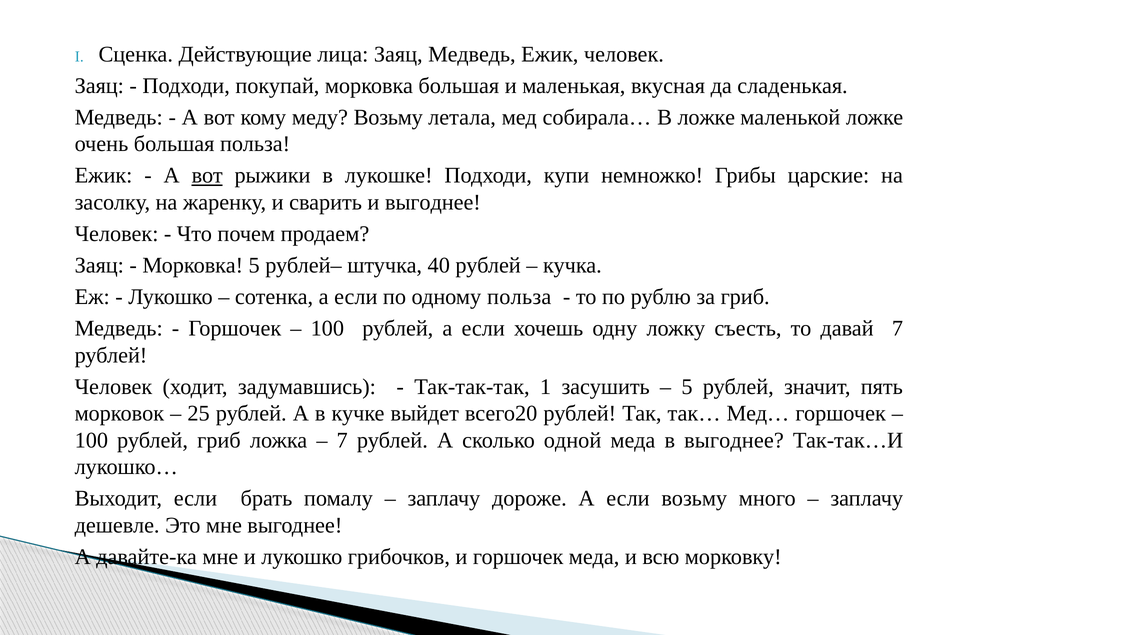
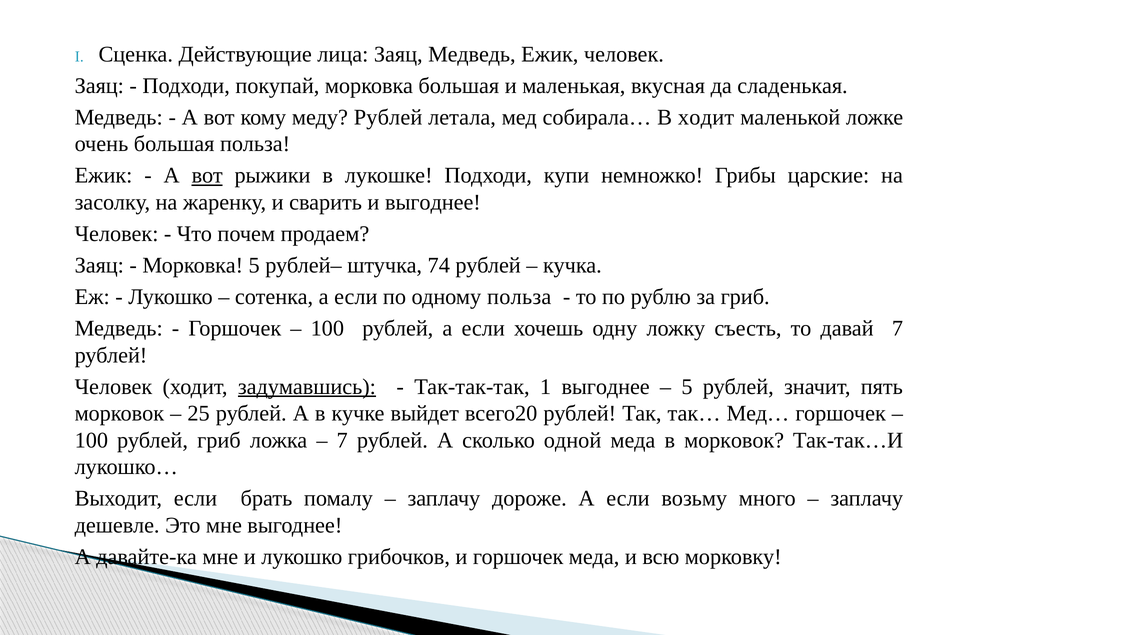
меду Возьму: Возьму -> Рублей (388, 117)
В ложке: ложке -> ходит (706, 117)
40: 40 -> 74 (439, 265)
задумавшись underline: none -> present (307, 386)
1 засушить: засушить -> выгоднее (606, 386)
в выгоднее: выгоднее -> морковок (734, 440)
